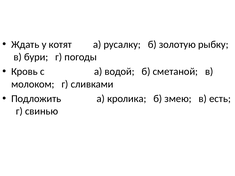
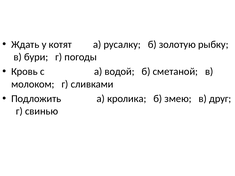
есть: есть -> друг (220, 99)
